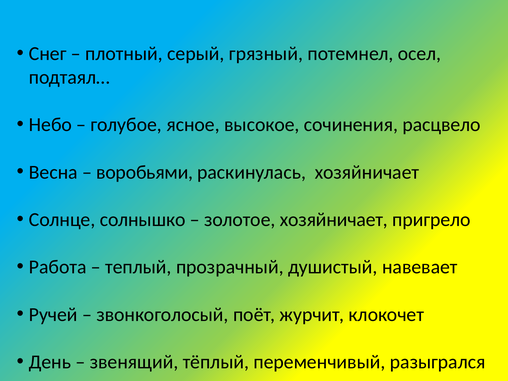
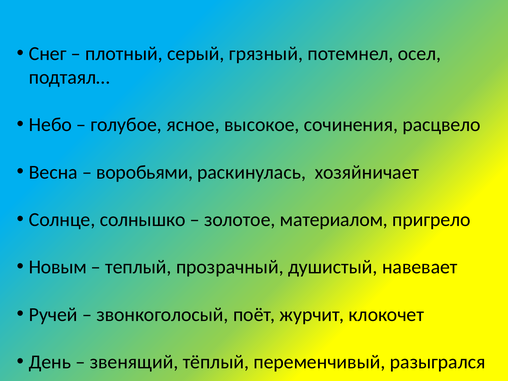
золотое хозяйничает: хозяйничает -> материалом (334, 220)
Работа: Работа -> Новым (58, 267)
